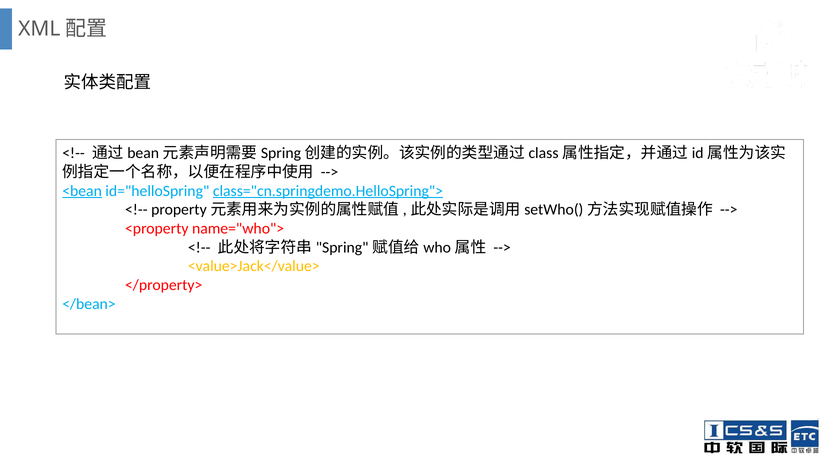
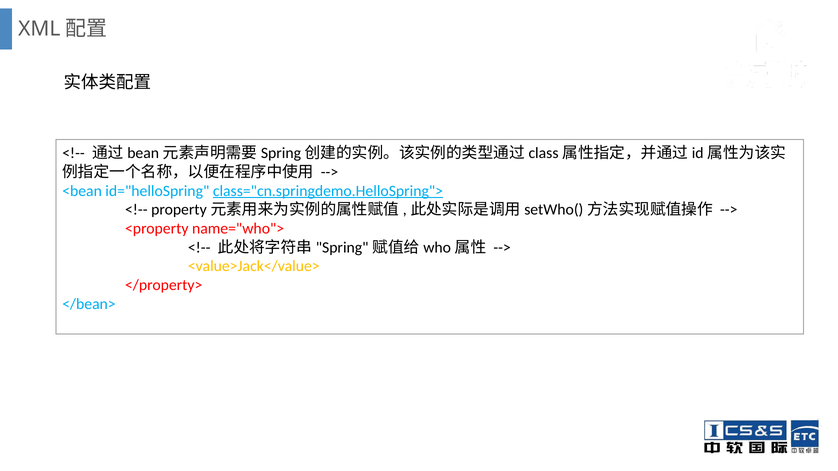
<bean underline: present -> none (82, 191)
